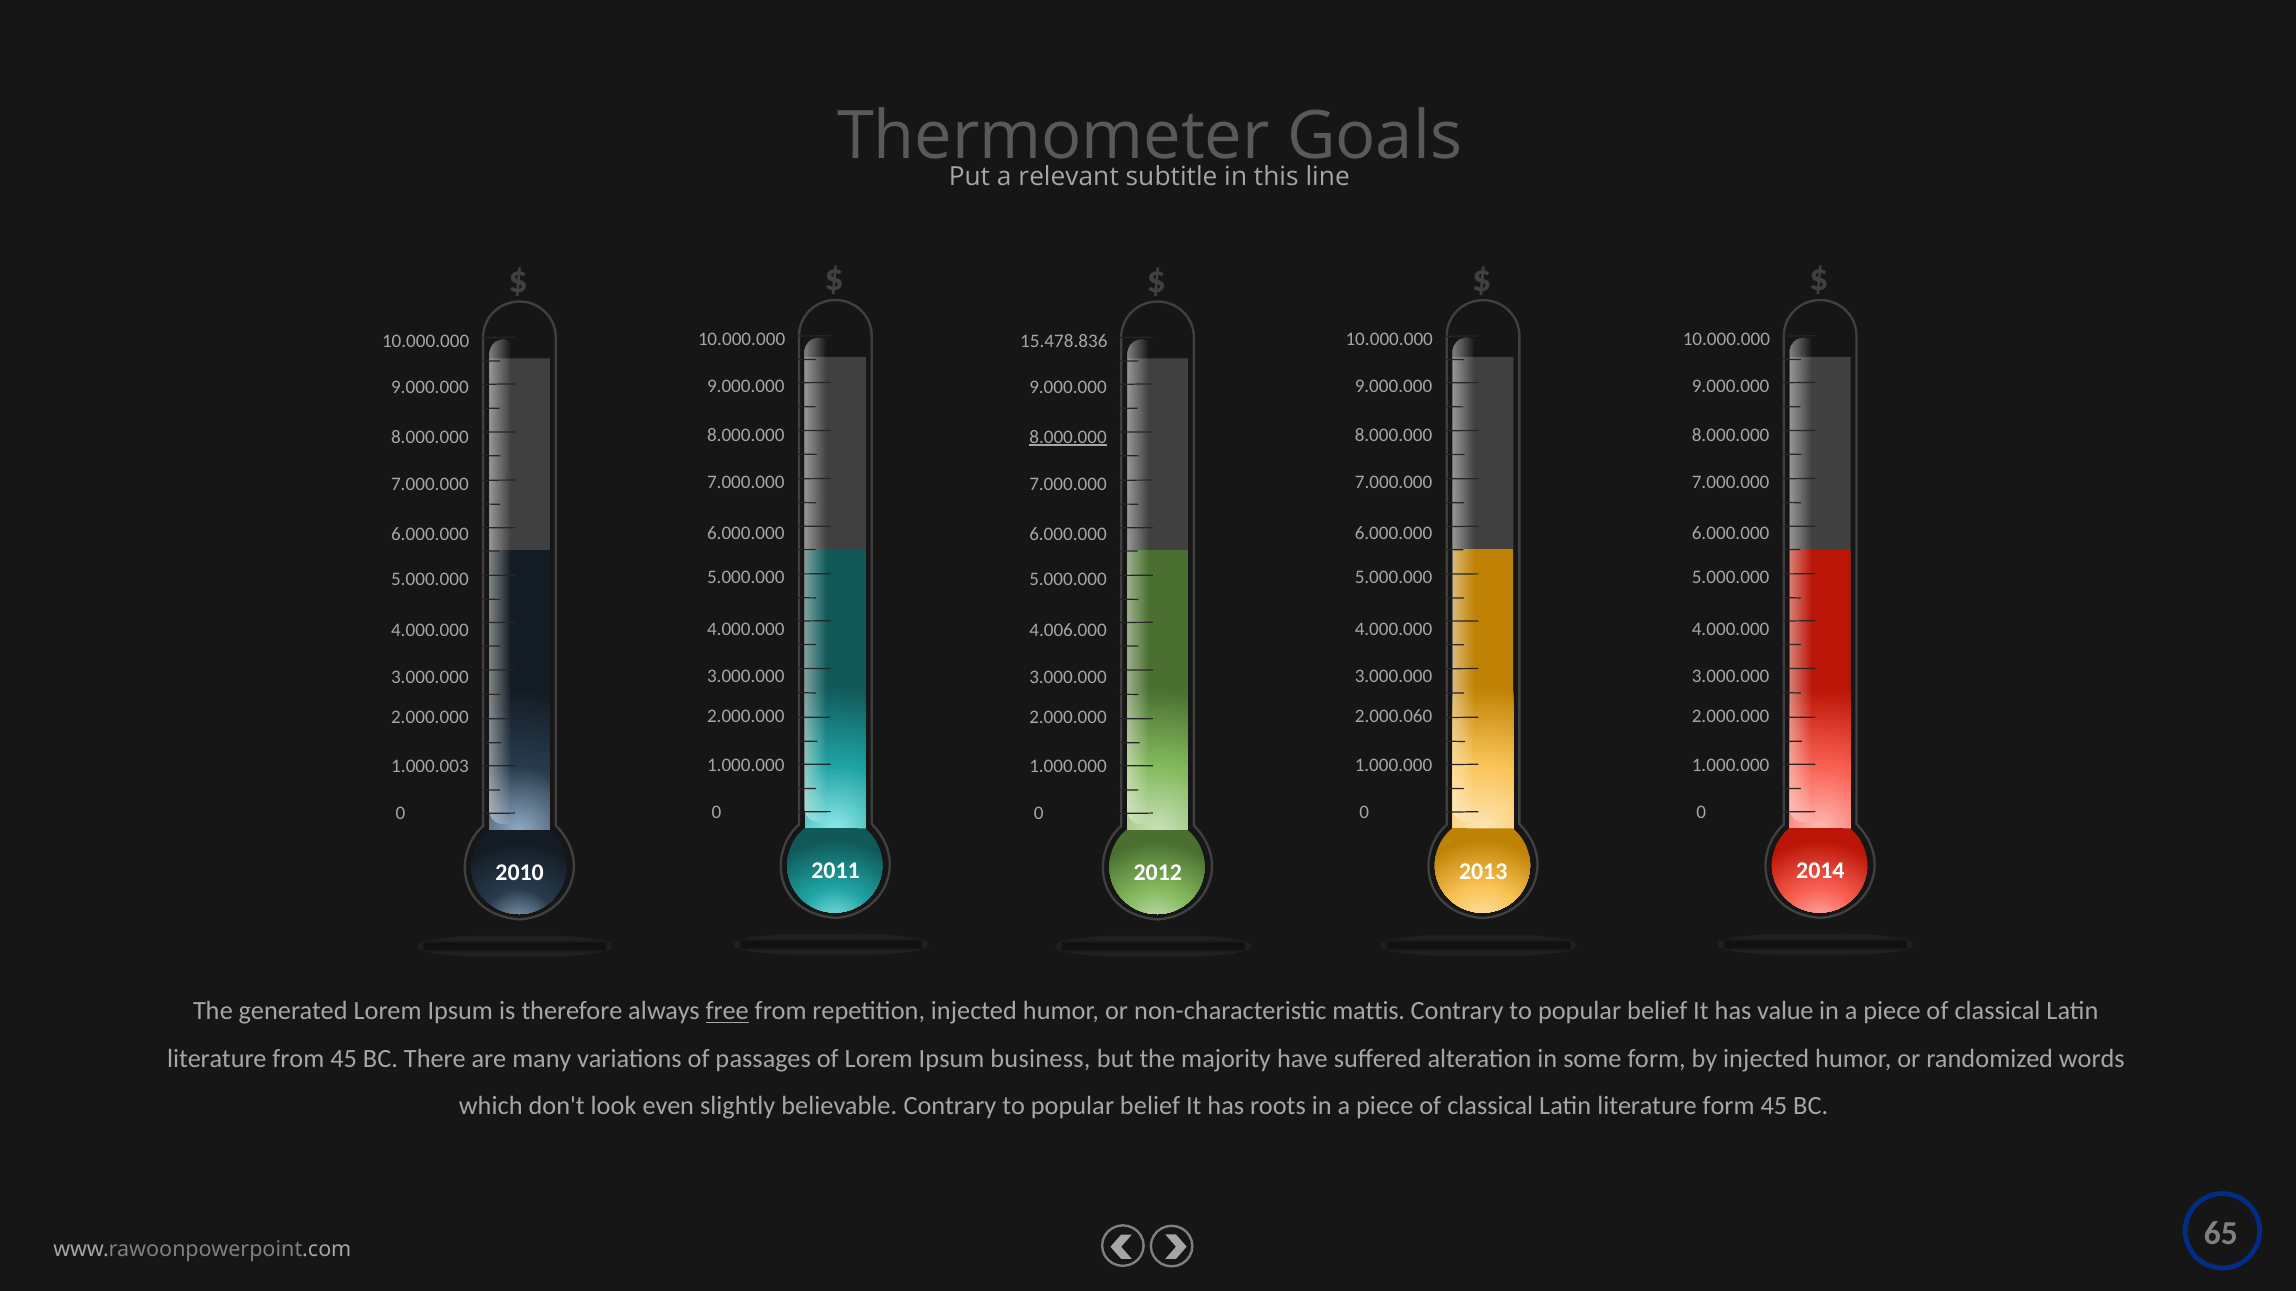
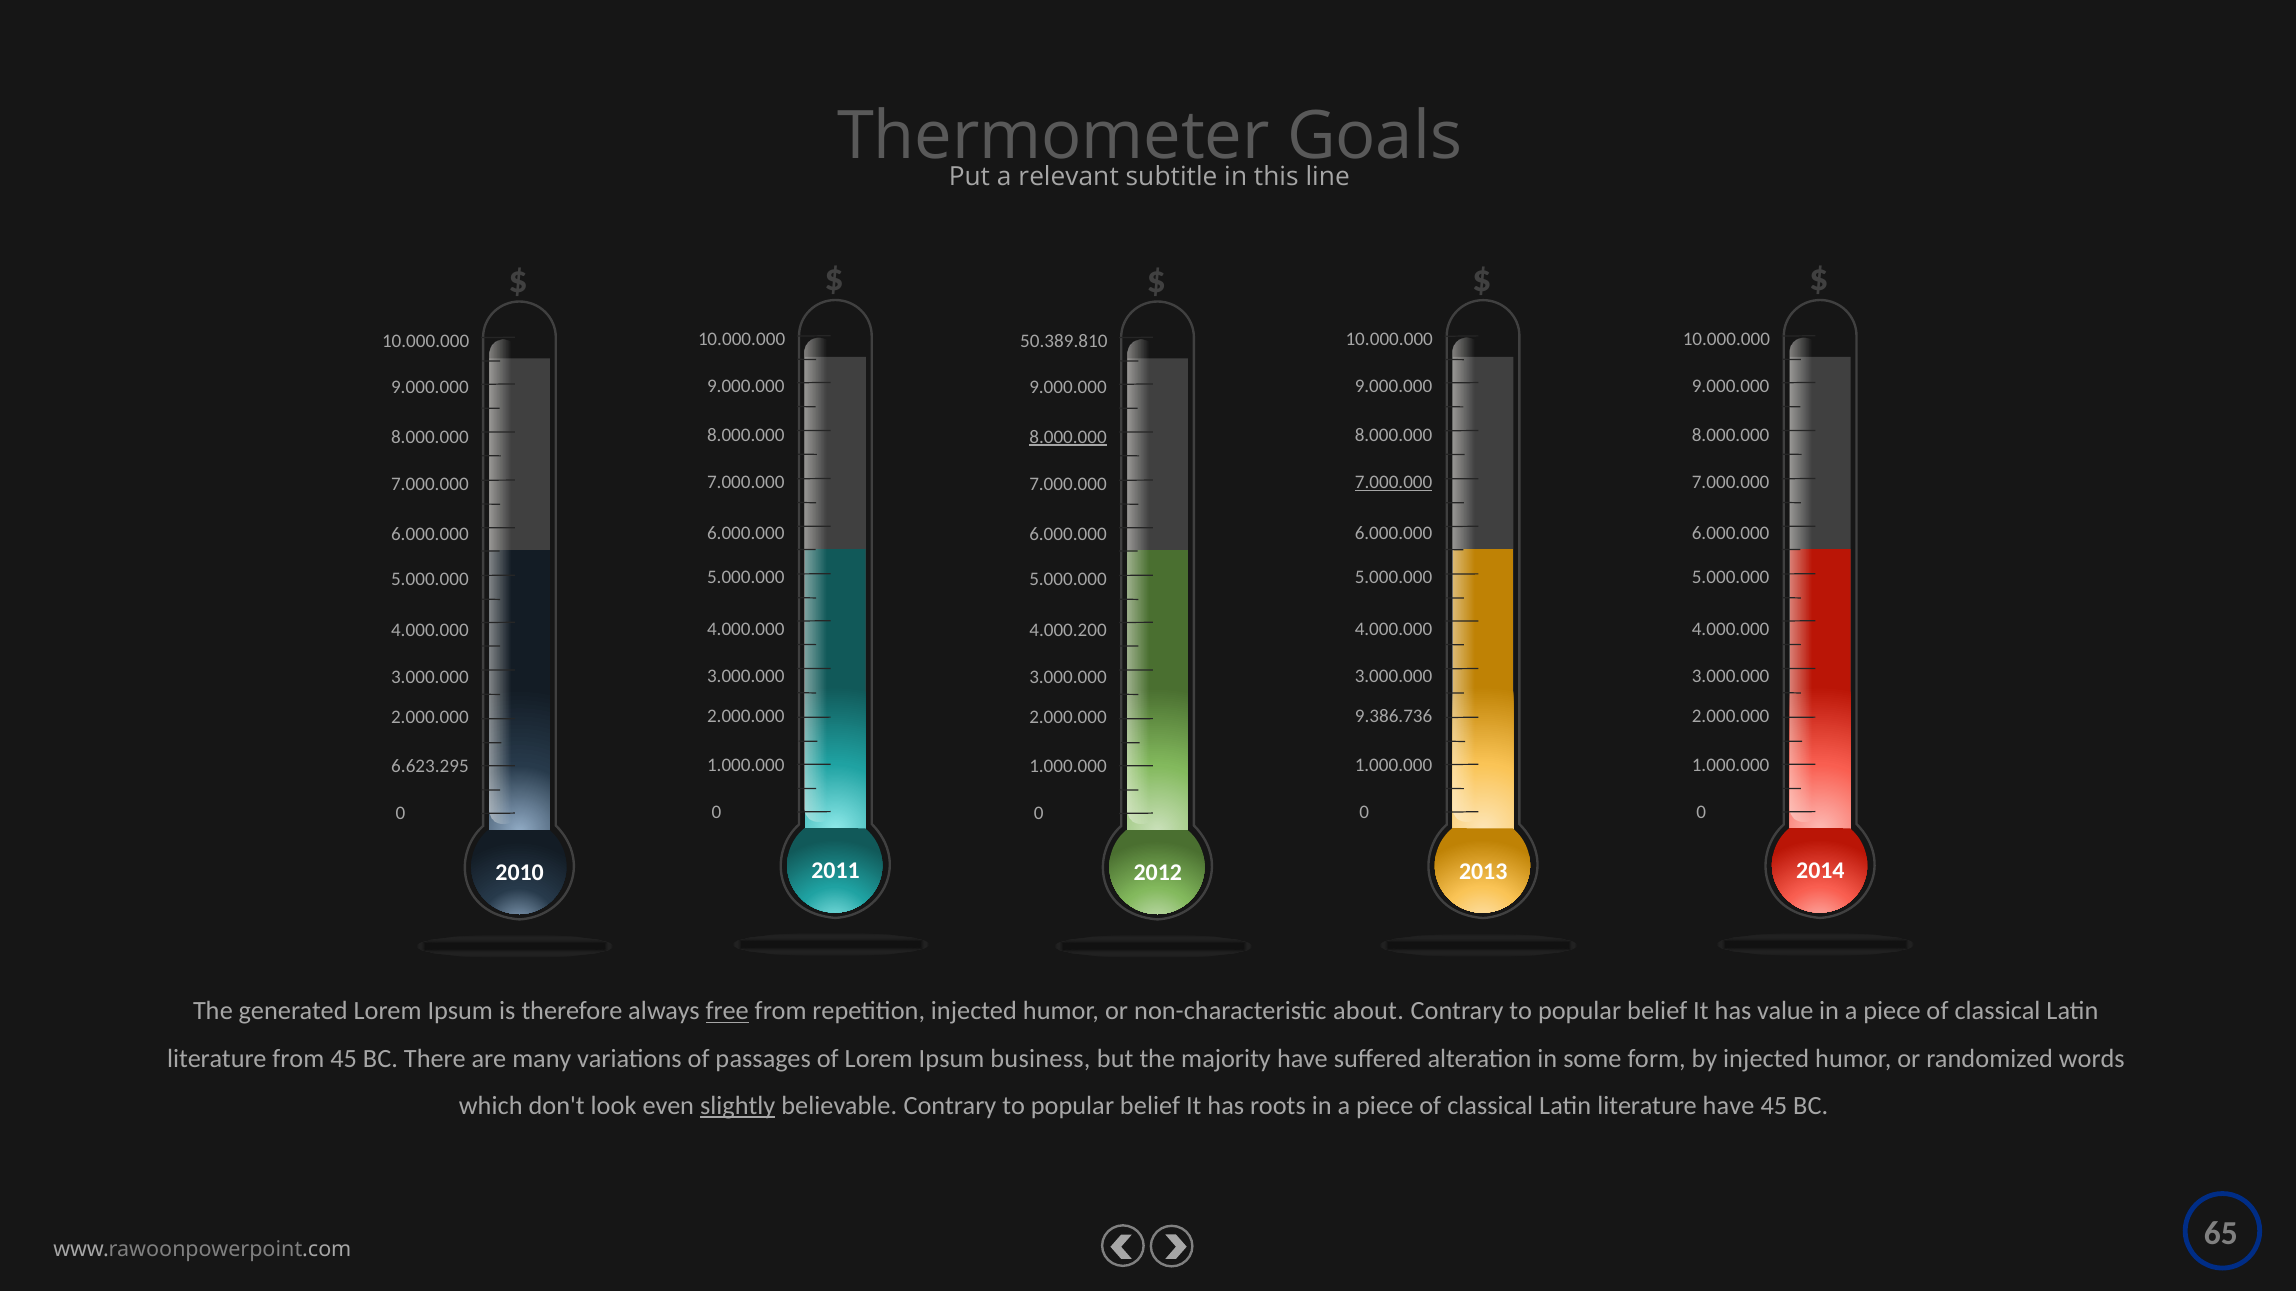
15.478.836: 15.478.836 -> 50.389.810 (1064, 341)
7.000.000 underline: none -> present (1394, 483)
4.006.000: 4.006.000 -> 4.000.200 (1068, 631)
2.000.060: 2.000.060 -> 9.386.736 (1394, 716)
1.000.003: 1.000.003 -> 6.623.295 (430, 767)
mattis: mattis -> about (1368, 1011)
slightly underline: none -> present (738, 1106)
literature form: form -> have (1729, 1106)
